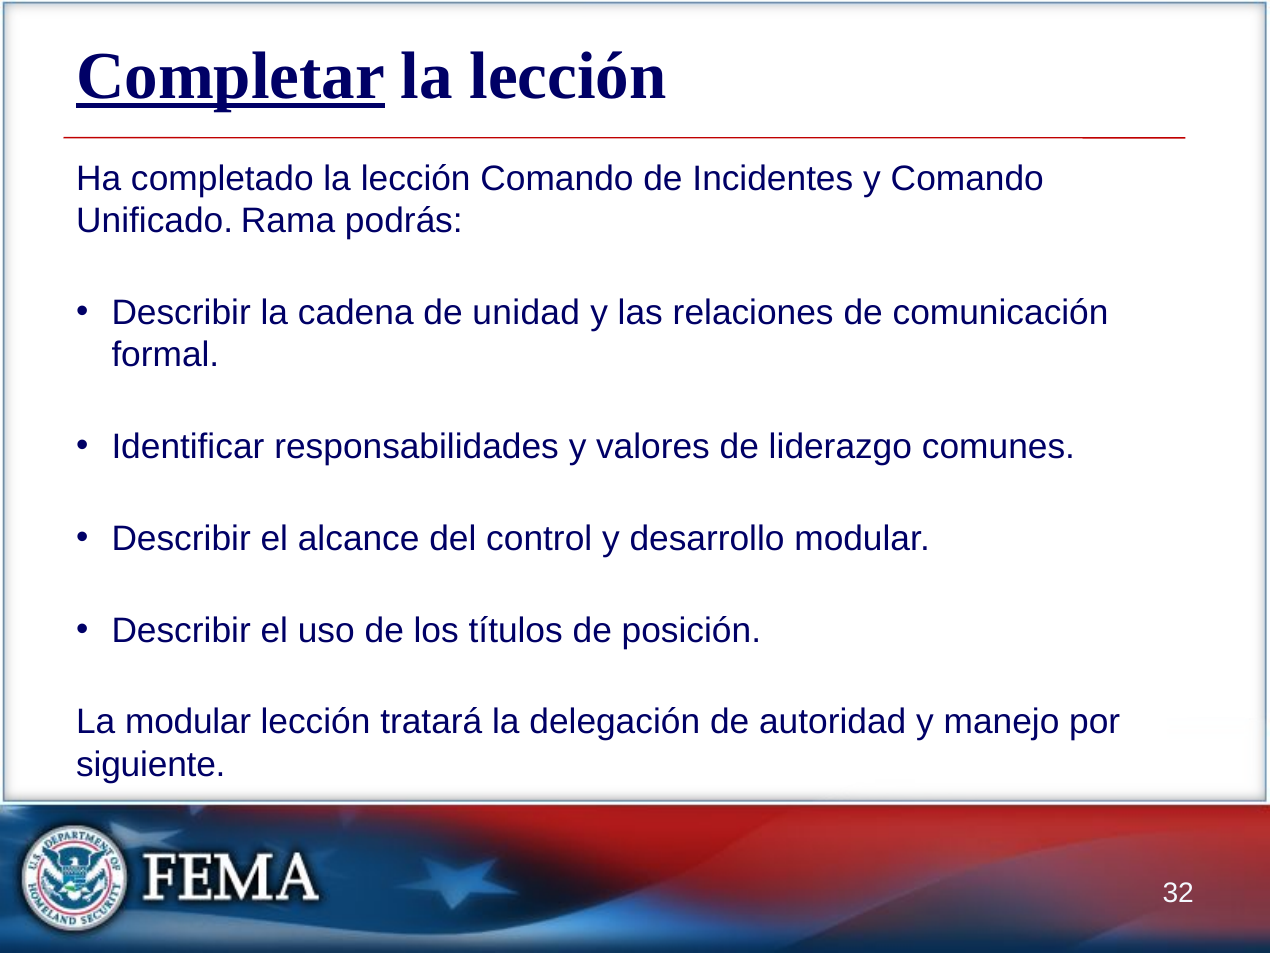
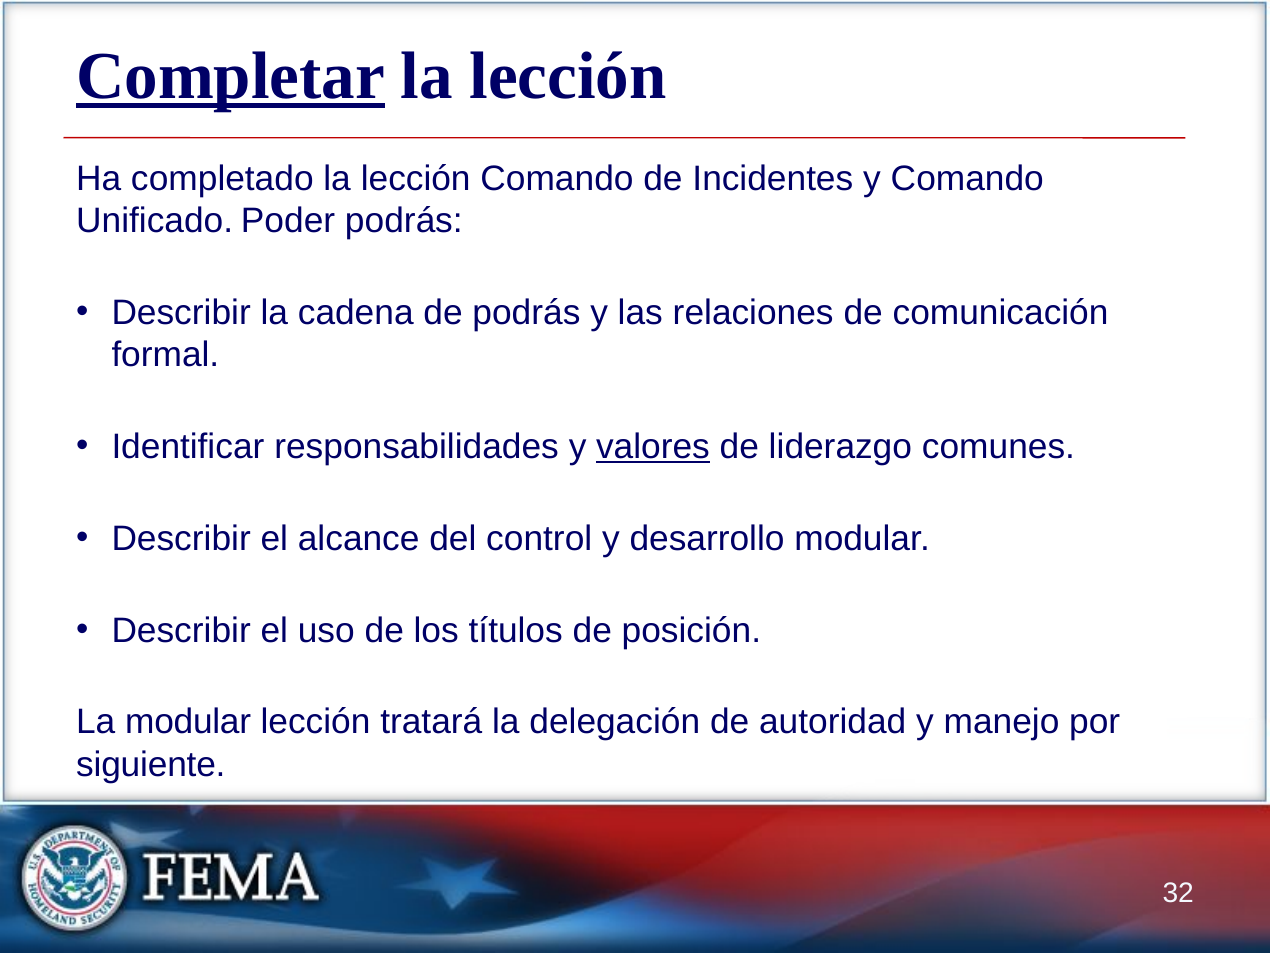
Rama: Rama -> Poder (288, 221)
de unidad: unidad -> podrás (526, 313)
valores underline: none -> present (653, 447)
